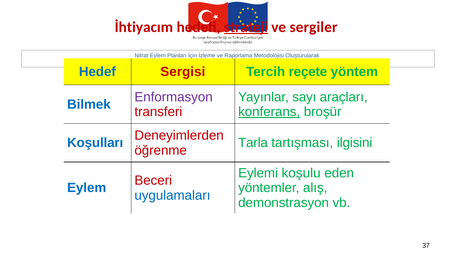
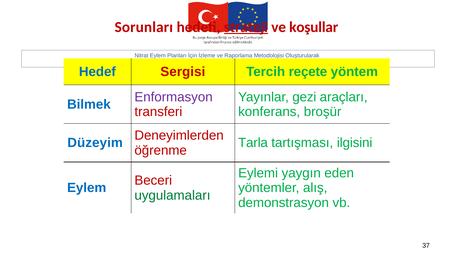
İhtiyacım: İhtiyacım -> Sorunları (144, 27)
sergiler: sergiler -> koşullar (314, 27)
sayı: sayı -> gezi (304, 97)
konferans underline: present -> none (269, 112)
Koşulları: Koşulları -> Düzeyim (95, 143)
koşulu: koşulu -> yaygın (301, 173)
uygulamaları colour: blue -> green (172, 195)
